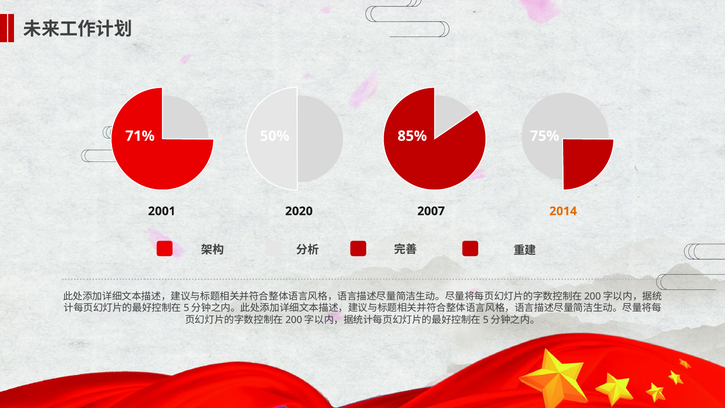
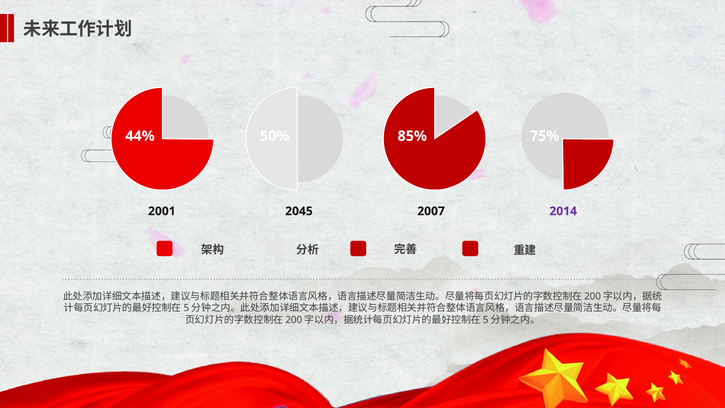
71%: 71% -> 44% (140, 136)
2020: 2020 -> 2045 (299, 211)
2014 colour: orange -> purple (563, 211)
